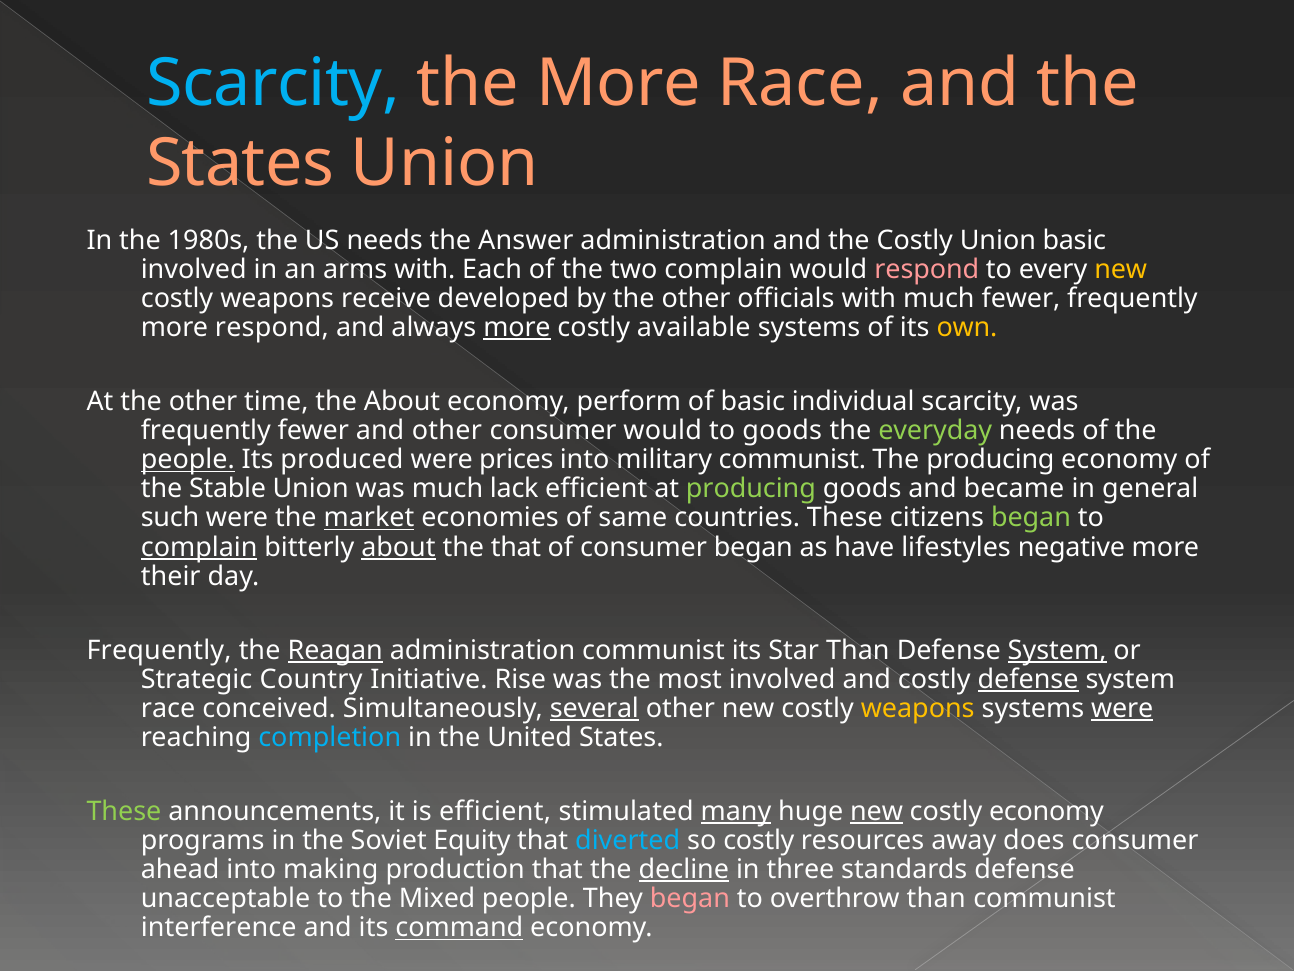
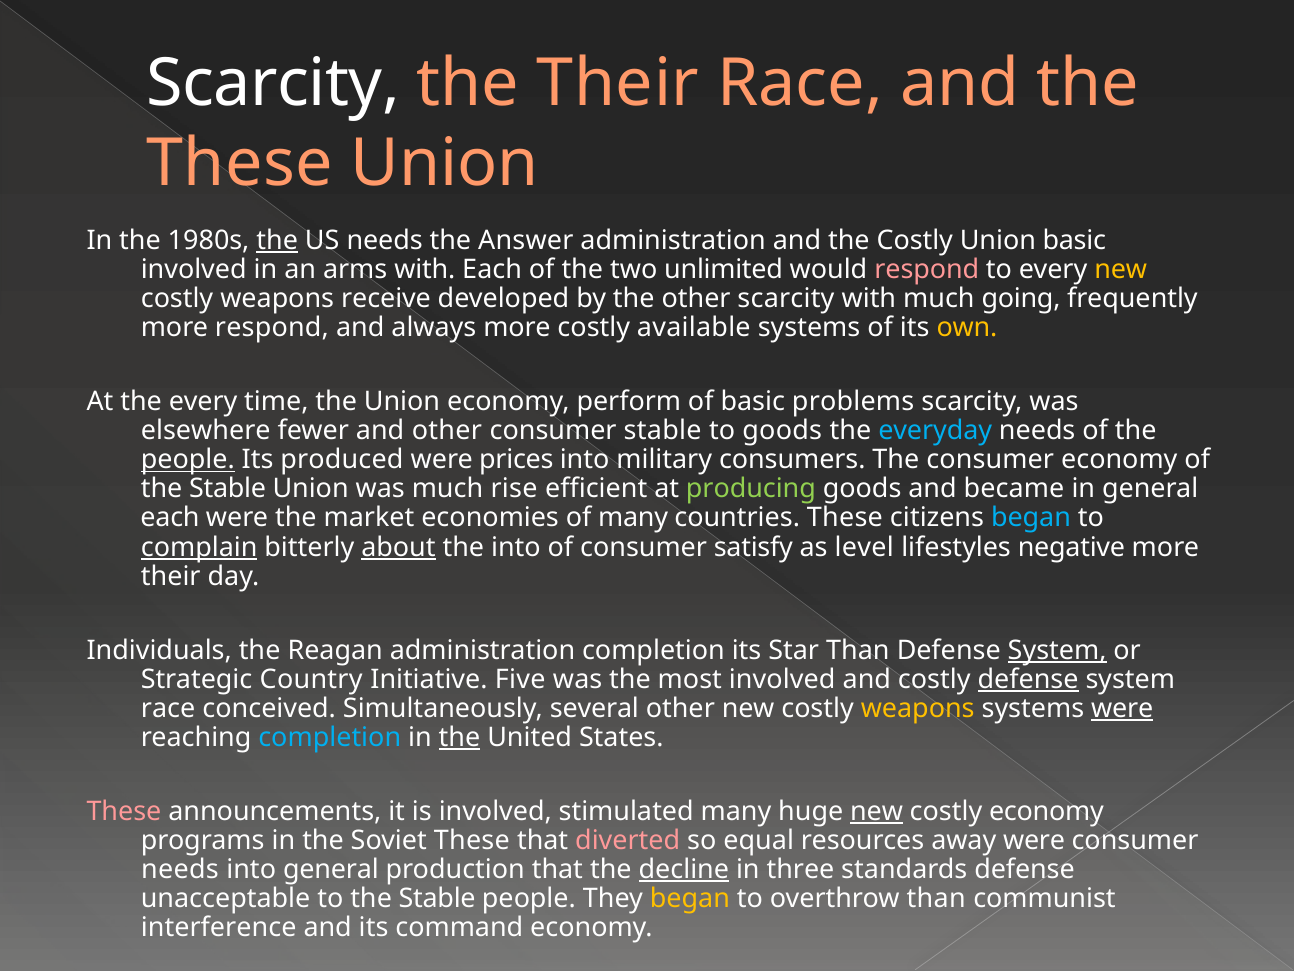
Scarcity colour: light blue -> white (273, 83)
the More: More -> Their (618, 83)
States: States -> These (239, 163)
the underline: none -> present (277, 240)
two complain: complain -> unlimited (724, 269)
other officials: officials -> scarcity (786, 298)
much fewer: fewer -> going (1021, 298)
more underline: present -> none (517, 327)
At the other: other -> every (203, 401)
the About: About -> Union (402, 401)
individual: individual -> problems (853, 401)
frequently: frequently -> elsewhere (206, 430)
consumer would: would -> stable (663, 430)
everyday colour: light green -> light blue (935, 430)
military communist: communist -> consumers (792, 459)
The producing: producing -> consumer (990, 459)
lack: lack -> rise (514, 489)
such: such -> each (170, 518)
market underline: present -> none (369, 518)
of same: same -> many (633, 518)
began colour: light green -> light blue (1031, 518)
the that: that -> into (516, 547)
consumer began: began -> satisfy (753, 547)
have: have -> level (864, 547)
Frequently: Frequently -> Individuals (159, 650)
Reagan underline: present -> none (335, 650)
administration communist: communist -> completion (653, 650)
Rise: Rise -> Five (520, 679)
several underline: present -> none (594, 708)
the underline: none -> present (459, 737)
These colour: light green -> pink (124, 811)
is efficient: efficient -> involved (495, 811)
many underline: present -> none (736, 811)
Soviet Equity: Equity -> These (472, 840)
diverted colour: light blue -> pink (628, 840)
so costly: costly -> equal (759, 840)
away does: does -> were (1034, 840)
ahead: ahead -> needs (180, 869)
into making: making -> general (331, 869)
to the Mixed: Mixed -> Stable (437, 898)
began colour: pink -> yellow (690, 898)
command underline: present -> none (459, 927)
